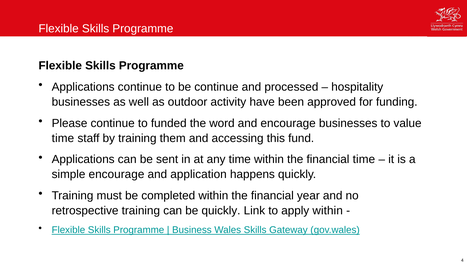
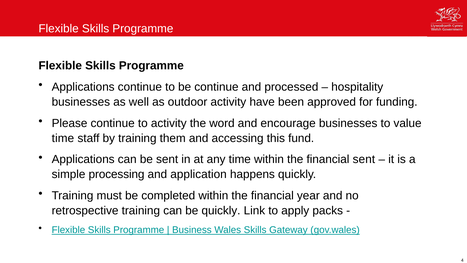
to funded: funded -> activity (169, 123)
financial time: time -> sent (364, 159)
simple encourage: encourage -> processing (117, 174)
apply within: within -> packs (328, 210)
